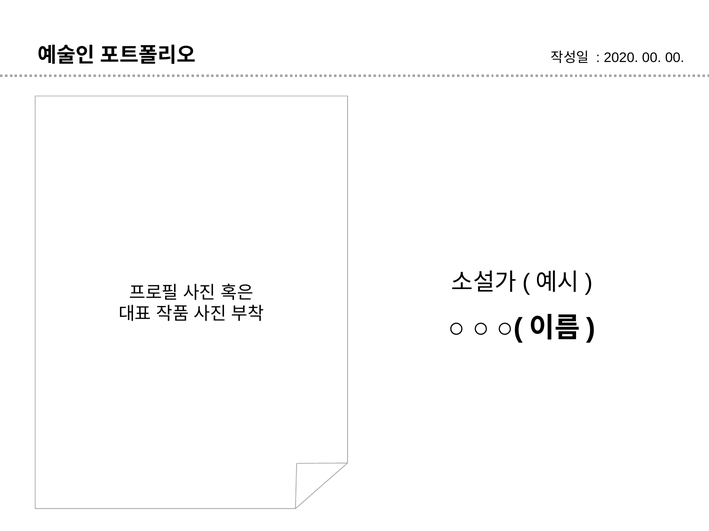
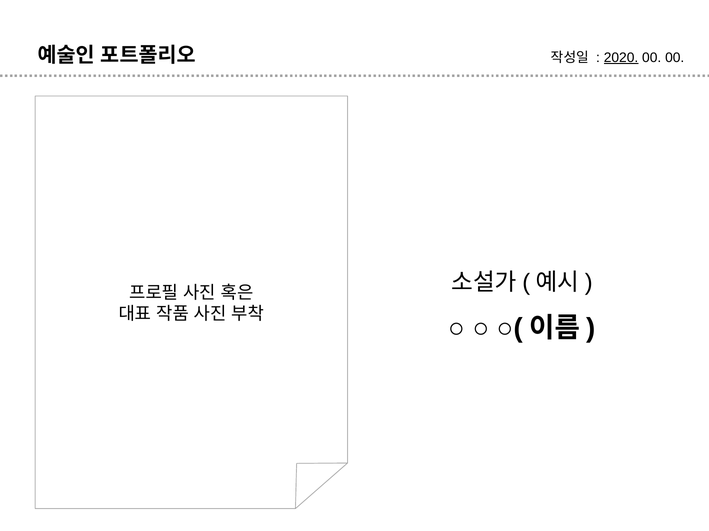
2020 underline: none -> present (621, 58)
